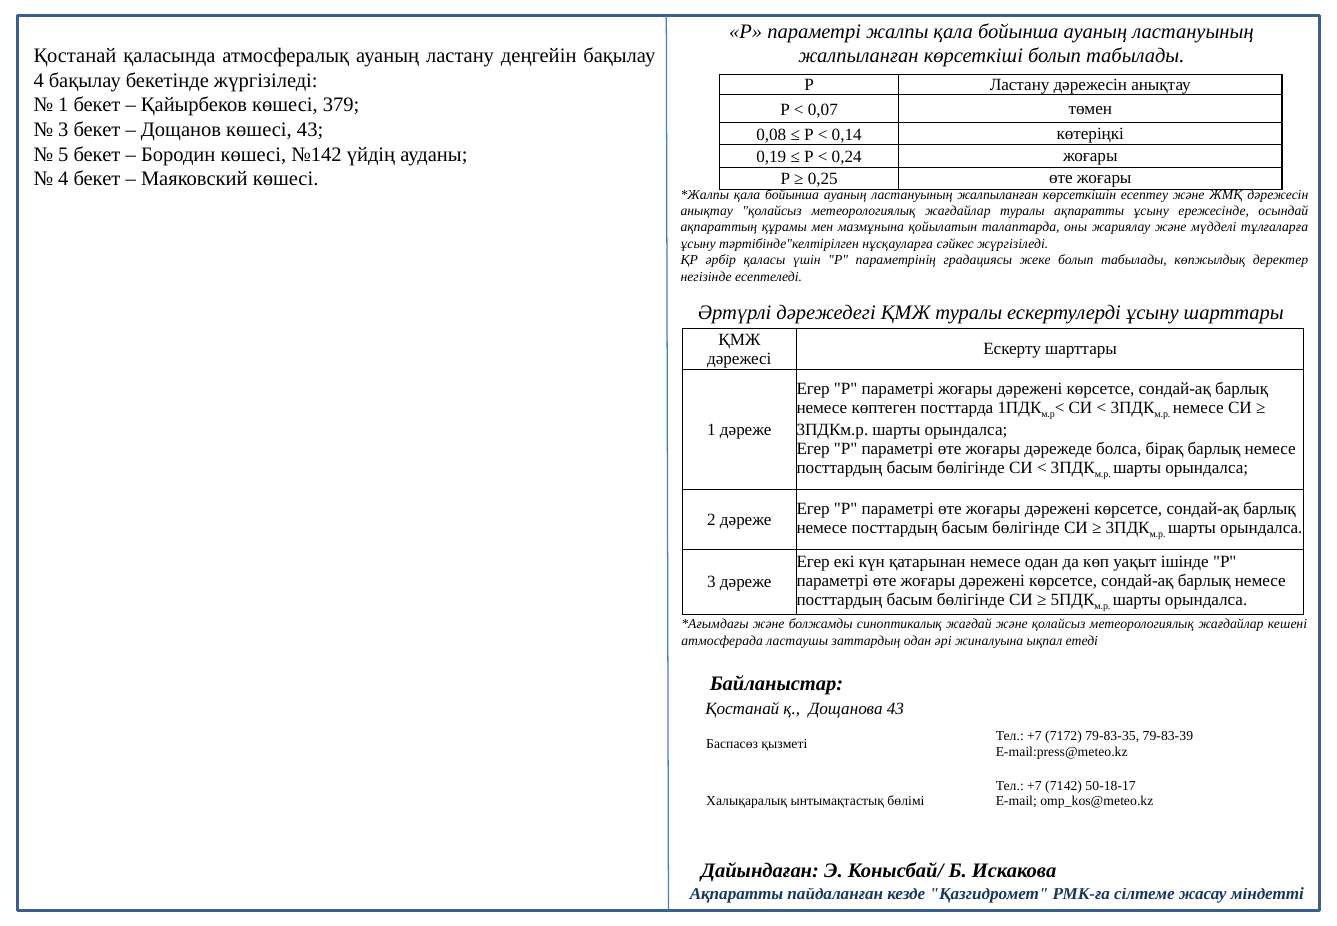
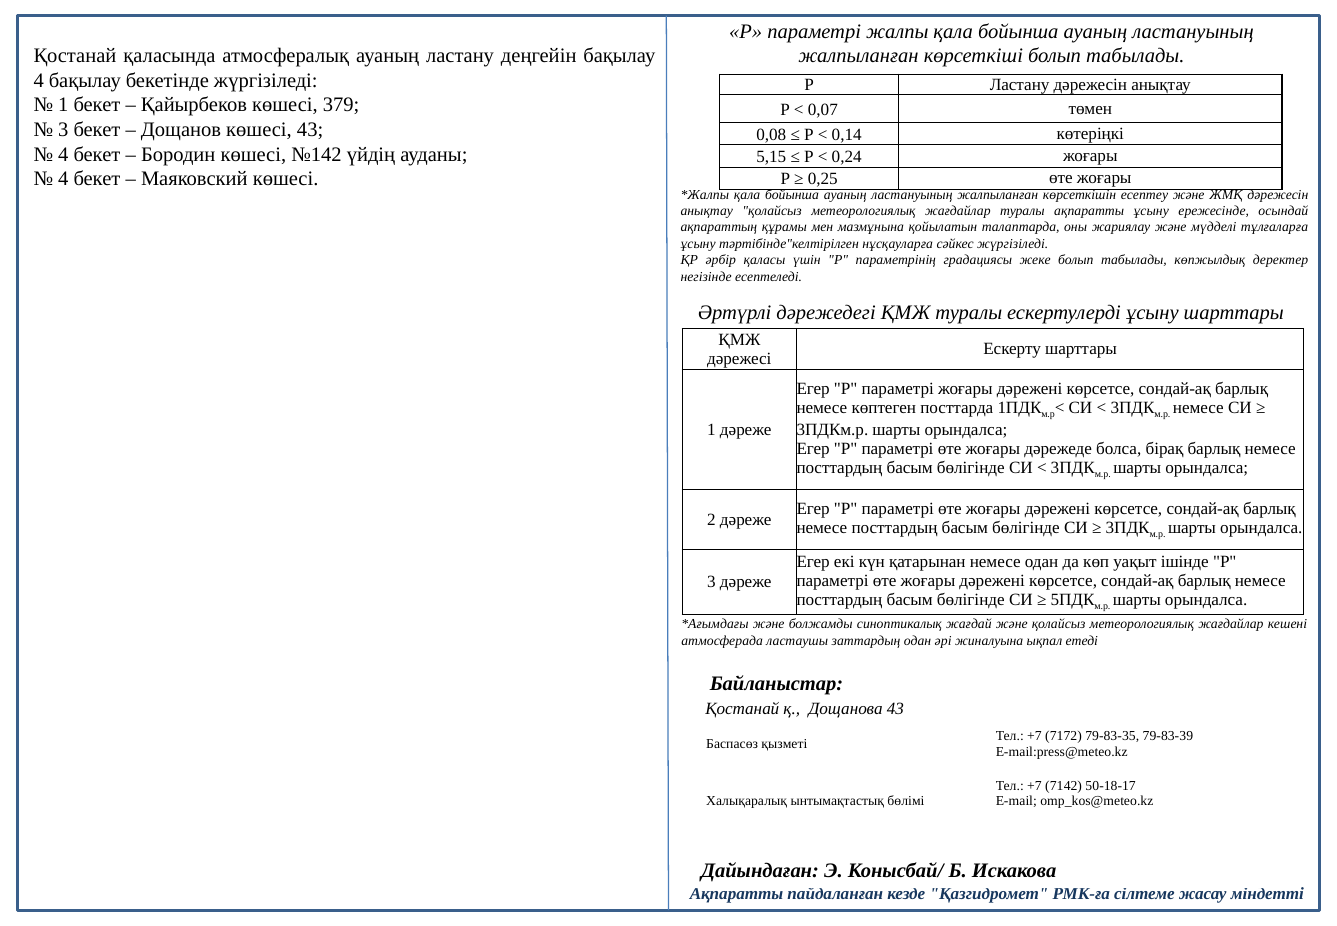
5: 5 -> 4 (63, 154)
0,19: 0,19 -> 5,15 (771, 157)
